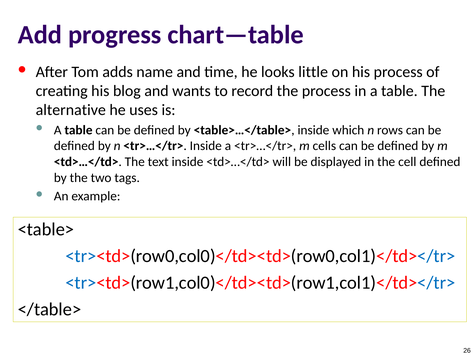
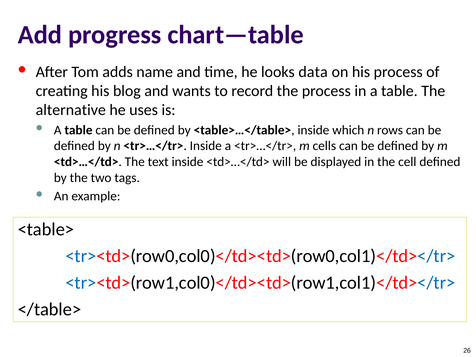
little: little -> data (313, 72)
